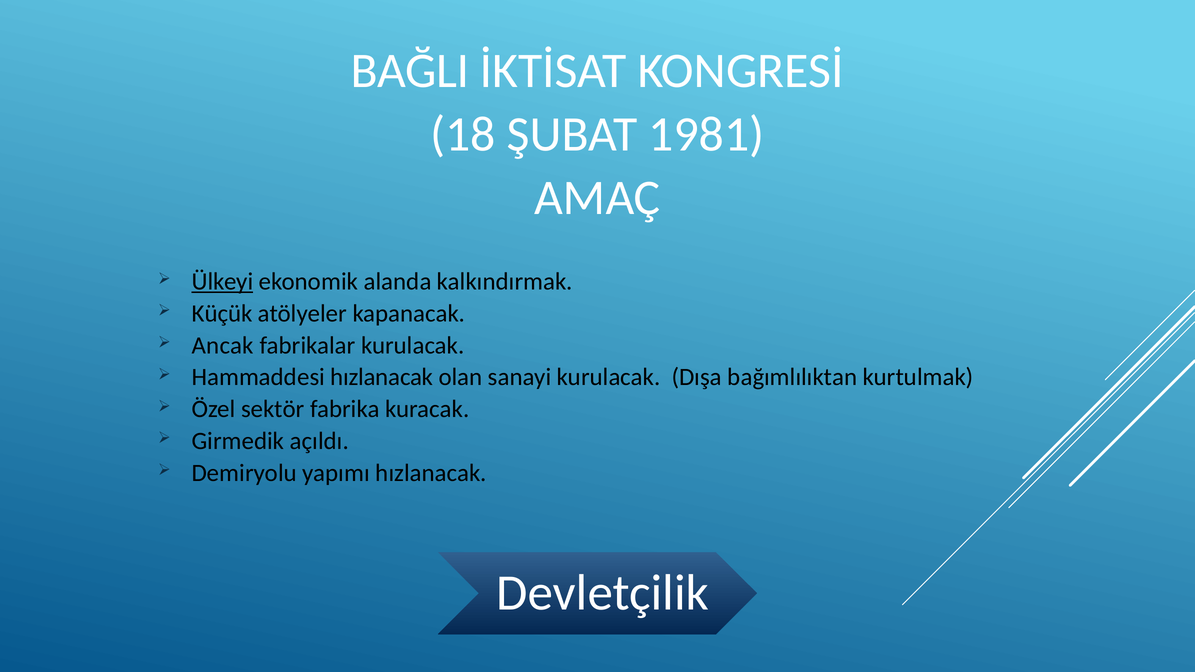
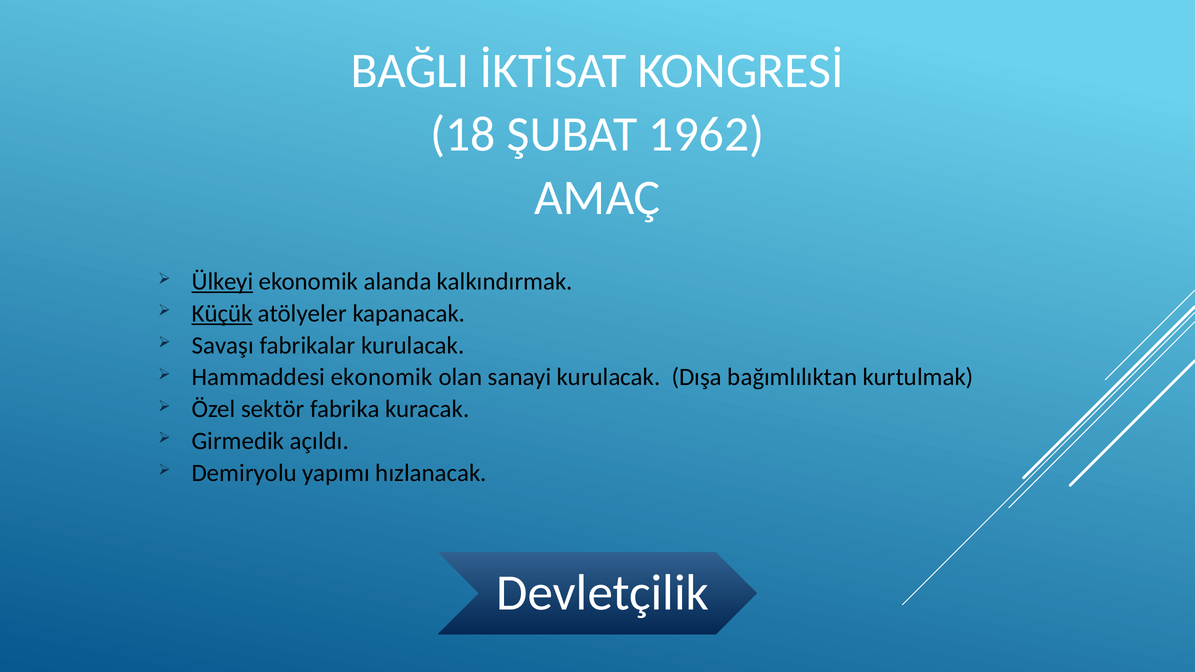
1981: 1981 -> 1962 (706, 134)
Küçük underline: none -> present (222, 314)
Ancak: Ancak -> Savaşı (223, 345)
Hammaddesi hızlanacak: hızlanacak -> ekonomik (382, 377)
